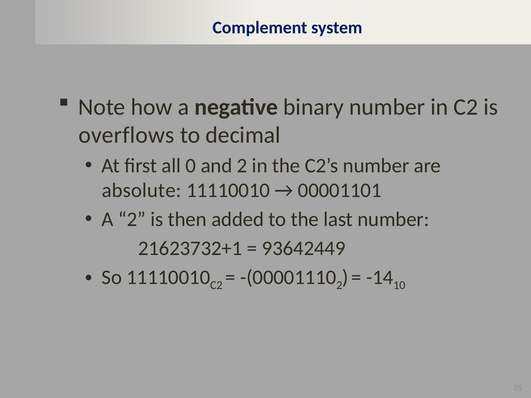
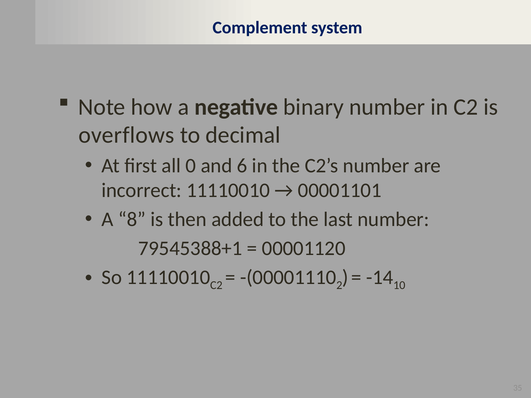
and 2: 2 -> 6 (242, 166)
absolute: absolute -> incorrect (142, 191)
A 2: 2 -> 8 (132, 220)
21623732+1: 21623732+1 -> 79545388+1 (190, 248)
93642449: 93642449 -> 00001120 (304, 248)
